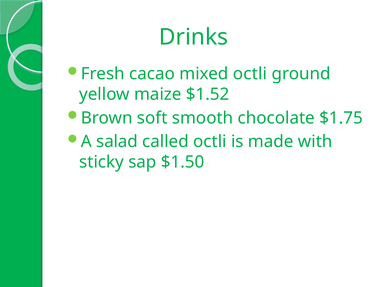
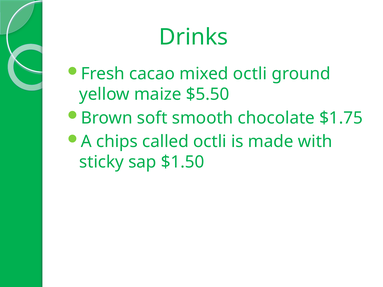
$1.52: $1.52 -> $5.50 (208, 94)
salad: salad -> chips (117, 142)
